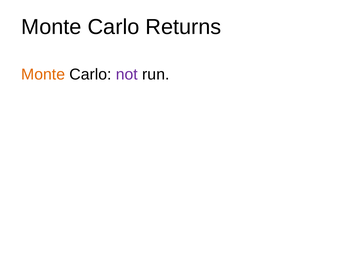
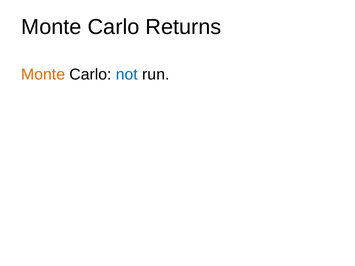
not colour: purple -> blue (127, 74)
